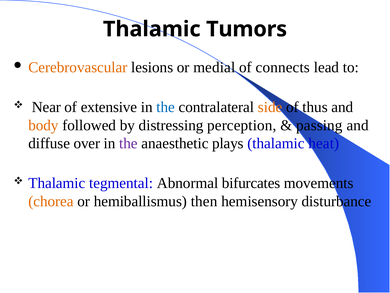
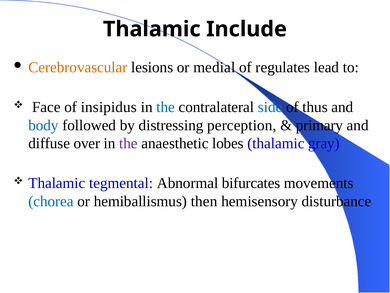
Tumors: Tumors -> Include (247, 29)
connects: connects -> regulates (283, 67)
Near: Near -> Face (46, 107)
extensive: extensive -> insipidus (109, 107)
side colour: orange -> blue (270, 107)
body colour: orange -> blue (43, 125)
passing: passing -> primary (319, 125)
plays: plays -> lobes (228, 143)
heat: heat -> gray (324, 143)
chorea colour: orange -> blue (51, 201)
